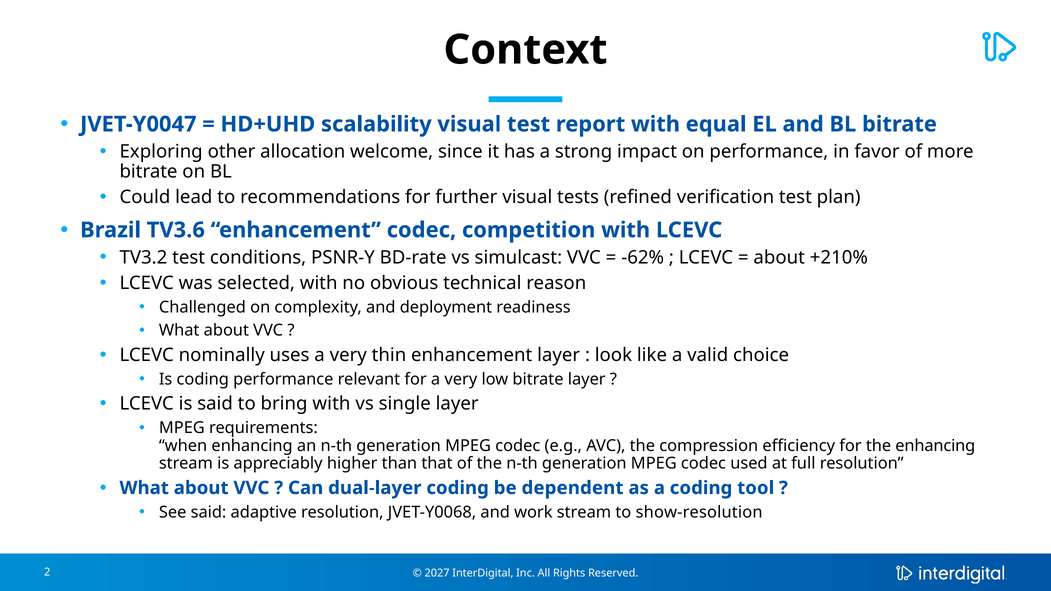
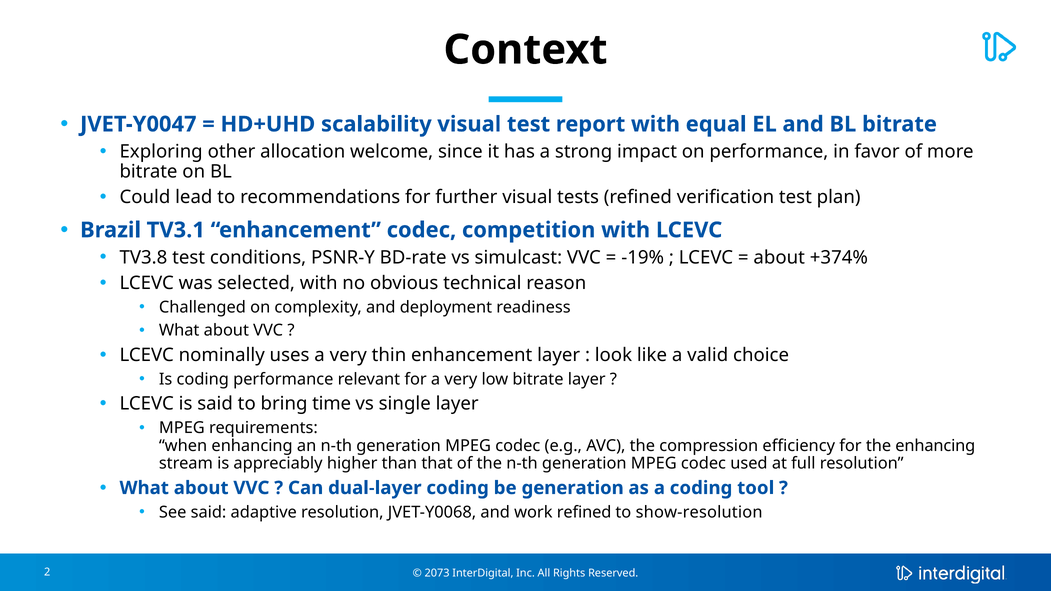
TV3.6: TV3.6 -> TV3.1 (176, 230)
TV3.2: TV3.2 -> TV3.8 (143, 257)
-62%: -62% -> -19% (643, 257)
+210%: +210% -> +374% (839, 257)
bring with: with -> time (332, 404)
be dependent: dependent -> generation (573, 488)
work stream: stream -> refined (584, 512)
2027: 2027 -> 2073 (437, 573)
